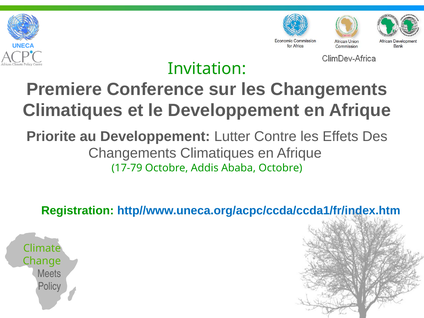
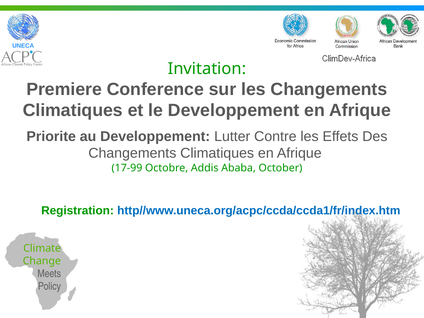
17-79: 17-79 -> 17-99 (127, 168)
Ababa Octobre: Octobre -> October (280, 168)
